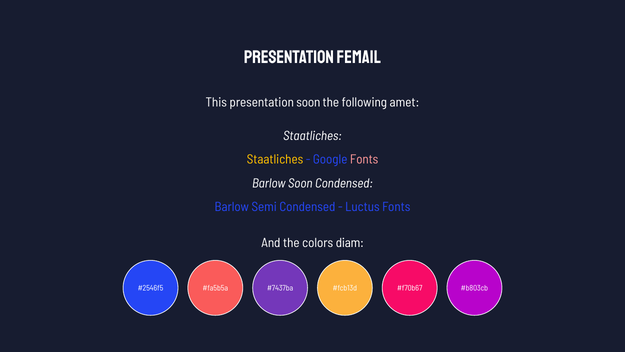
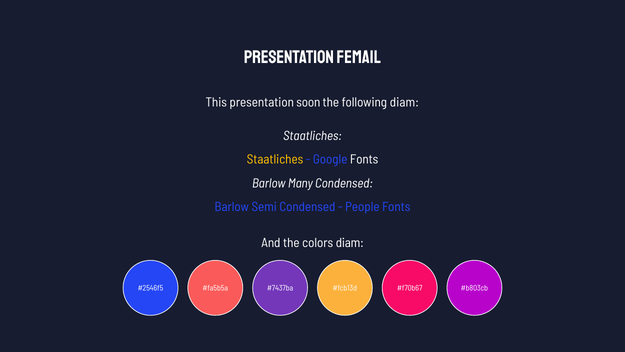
following amet: amet -> diam (404, 102)
Fonts colour: pink -> white (364, 159)
Barlow Soon: Soon -> Many (300, 183)
Luctus: Luctus -> People (362, 207)
